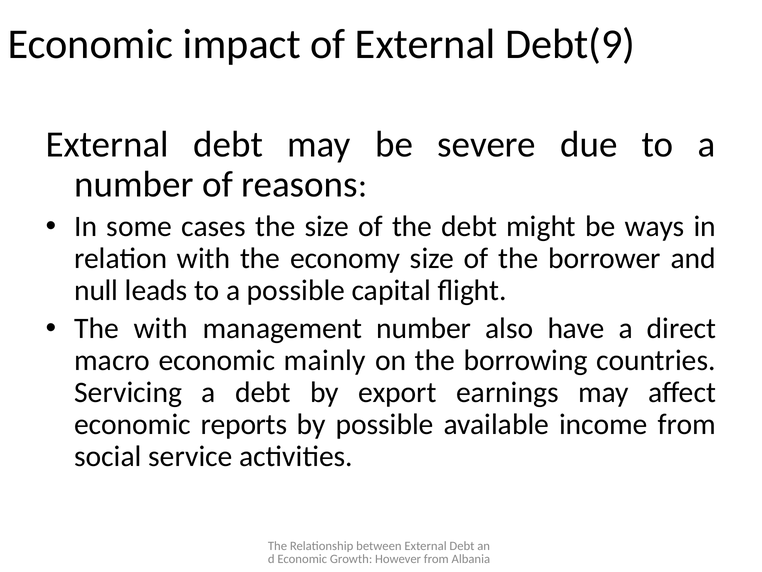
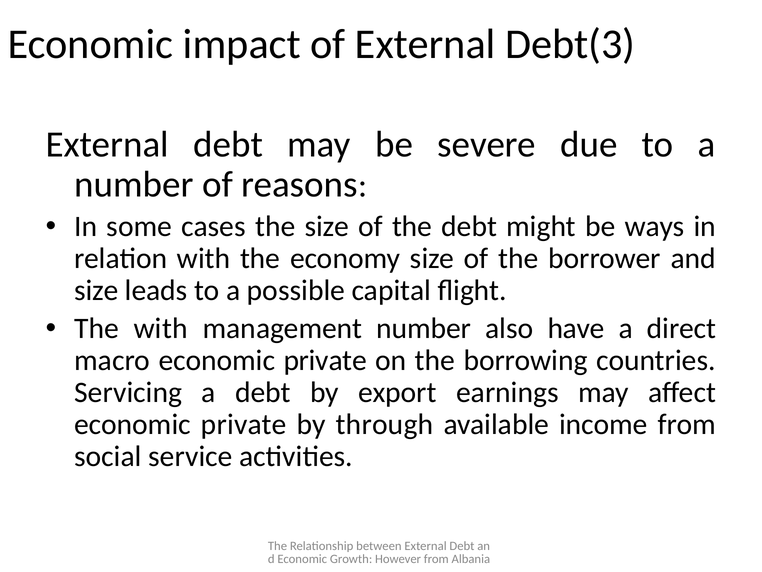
Debt(9: Debt(9 -> Debt(3 (570, 44)
null: null -> size (96, 290)
macro economic mainly: mainly -> private (325, 360)
reports: reports -> private (244, 424)
by possible: possible -> through (385, 424)
